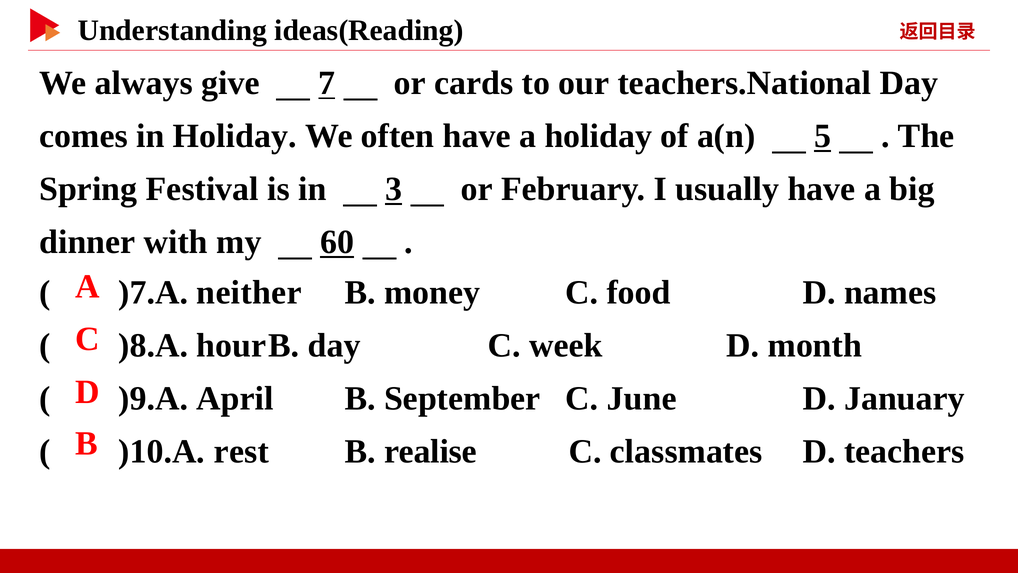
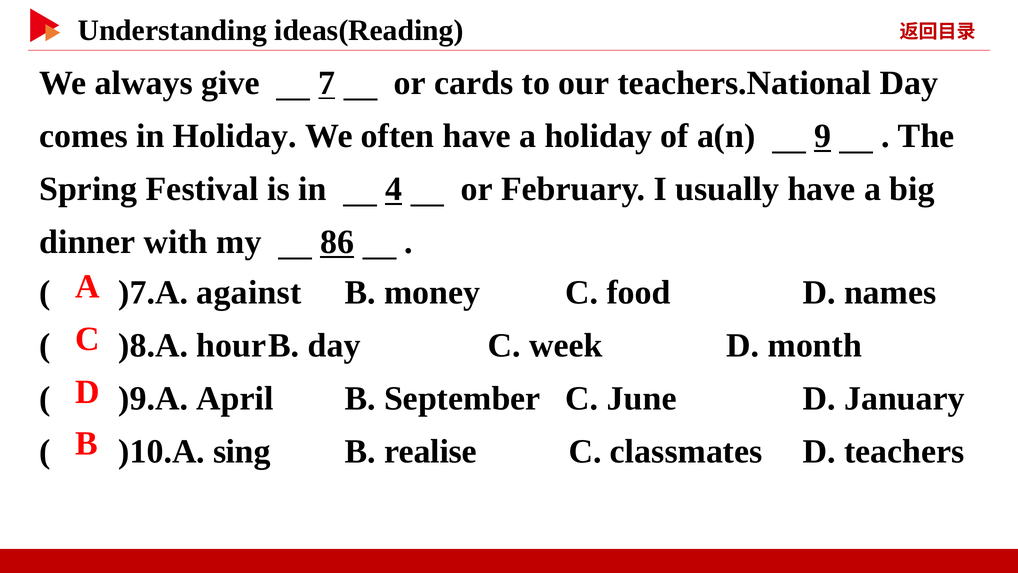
5: 5 -> 9 (823, 136)
3: 3 -> 4 (394, 189)
60: 60 -> 86 (337, 242)
neither: neither -> against (249, 292)
rest: rest -> sing (242, 451)
